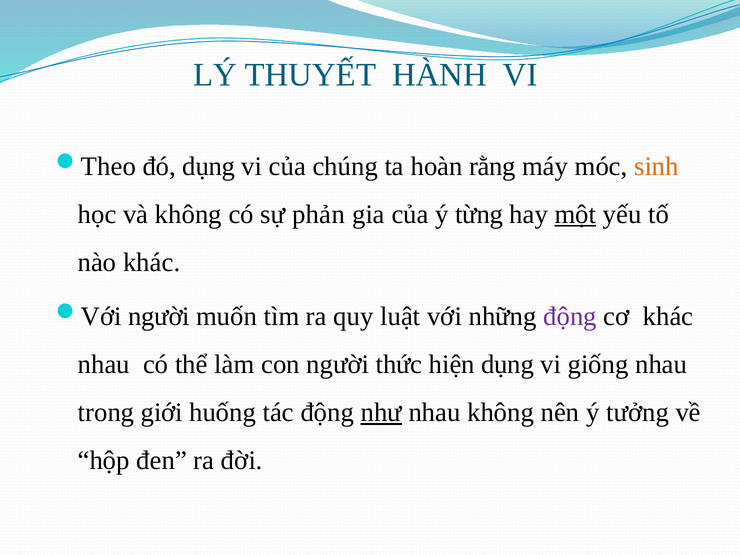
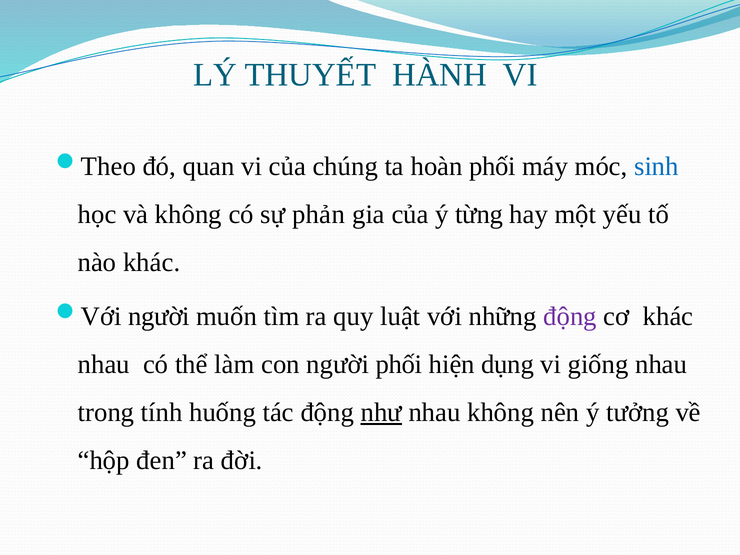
đó dụng: dụng -> quan (209, 166)
hoàn rằng: rằng -> phối (492, 166)
sinh colour: orange -> blue (656, 166)
một underline: present -> none (575, 214)
người thức: thức -> phối (399, 364)
giới: giới -> tính (162, 412)
